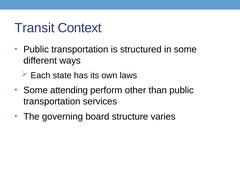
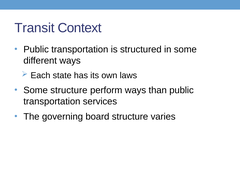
Some attending: attending -> structure (69, 90)
perform other: other -> ways (135, 90)
